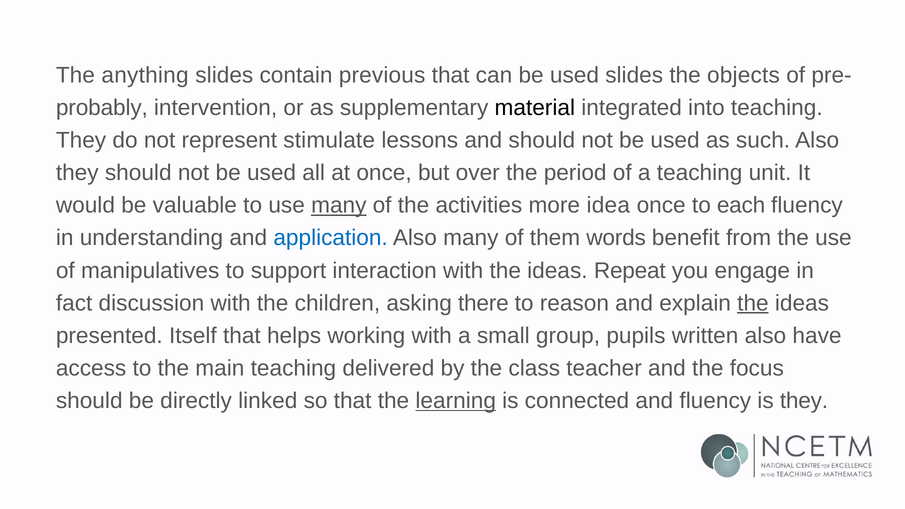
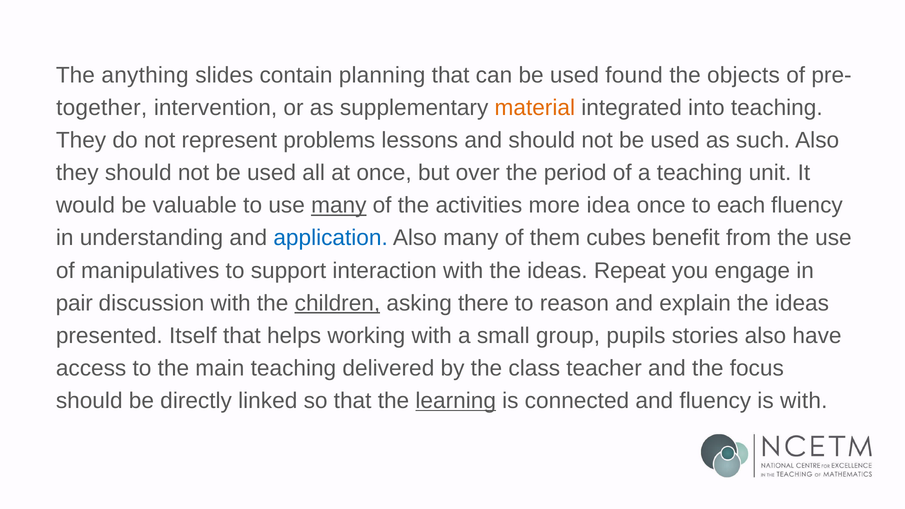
previous: previous -> planning (382, 75)
used slides: slides -> found (634, 75)
probably: probably -> together (102, 108)
material colour: black -> orange (535, 108)
stimulate: stimulate -> problems (329, 140)
words: words -> cubes (616, 238)
fact: fact -> pair (74, 303)
children underline: none -> present (337, 303)
the underline: present -> none (753, 303)
written: written -> stories (705, 336)
is they: they -> with (804, 401)
